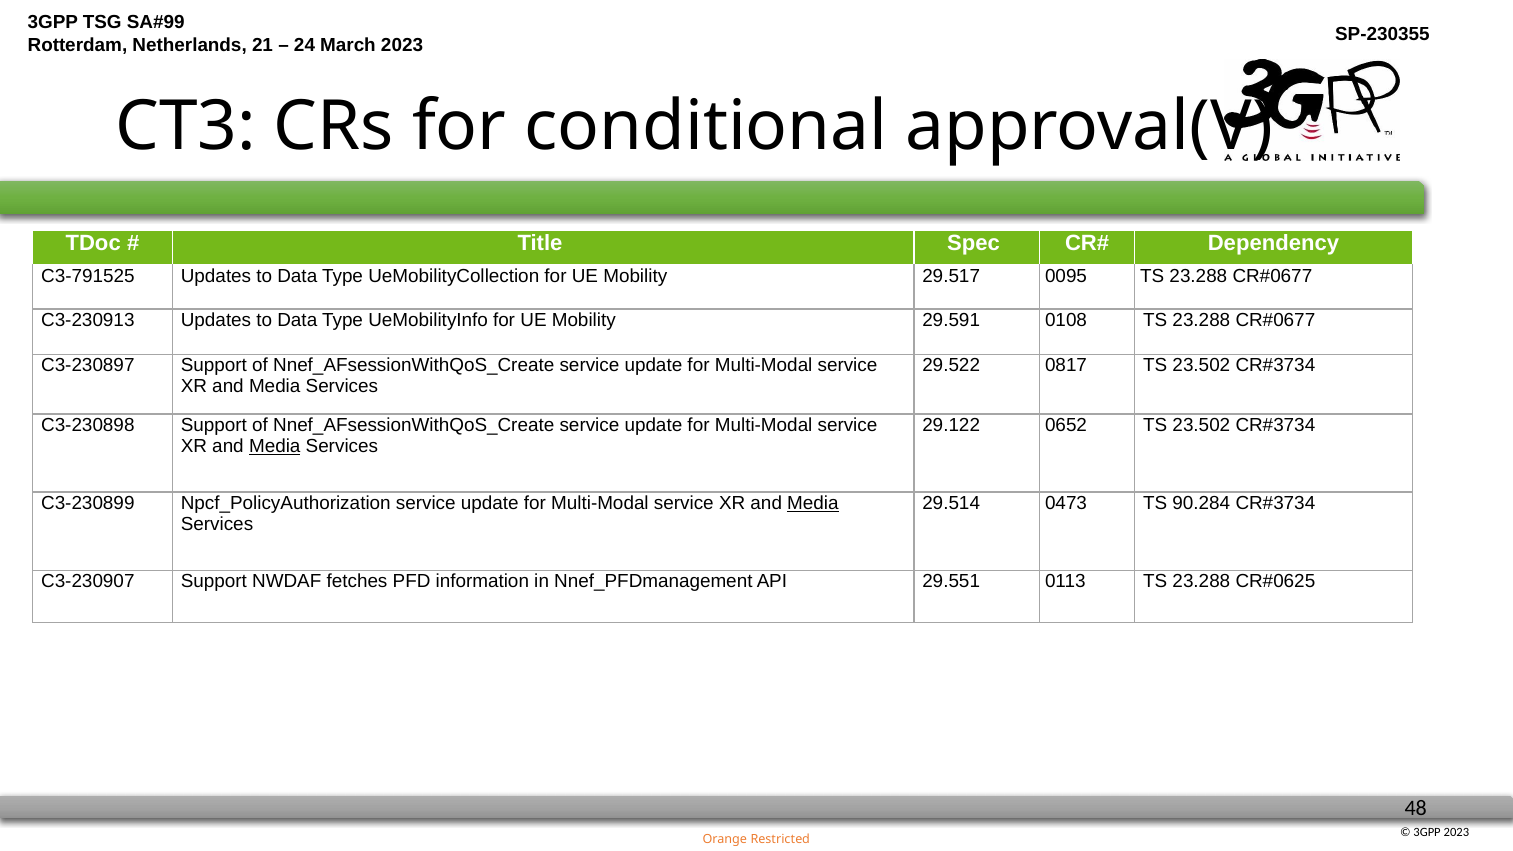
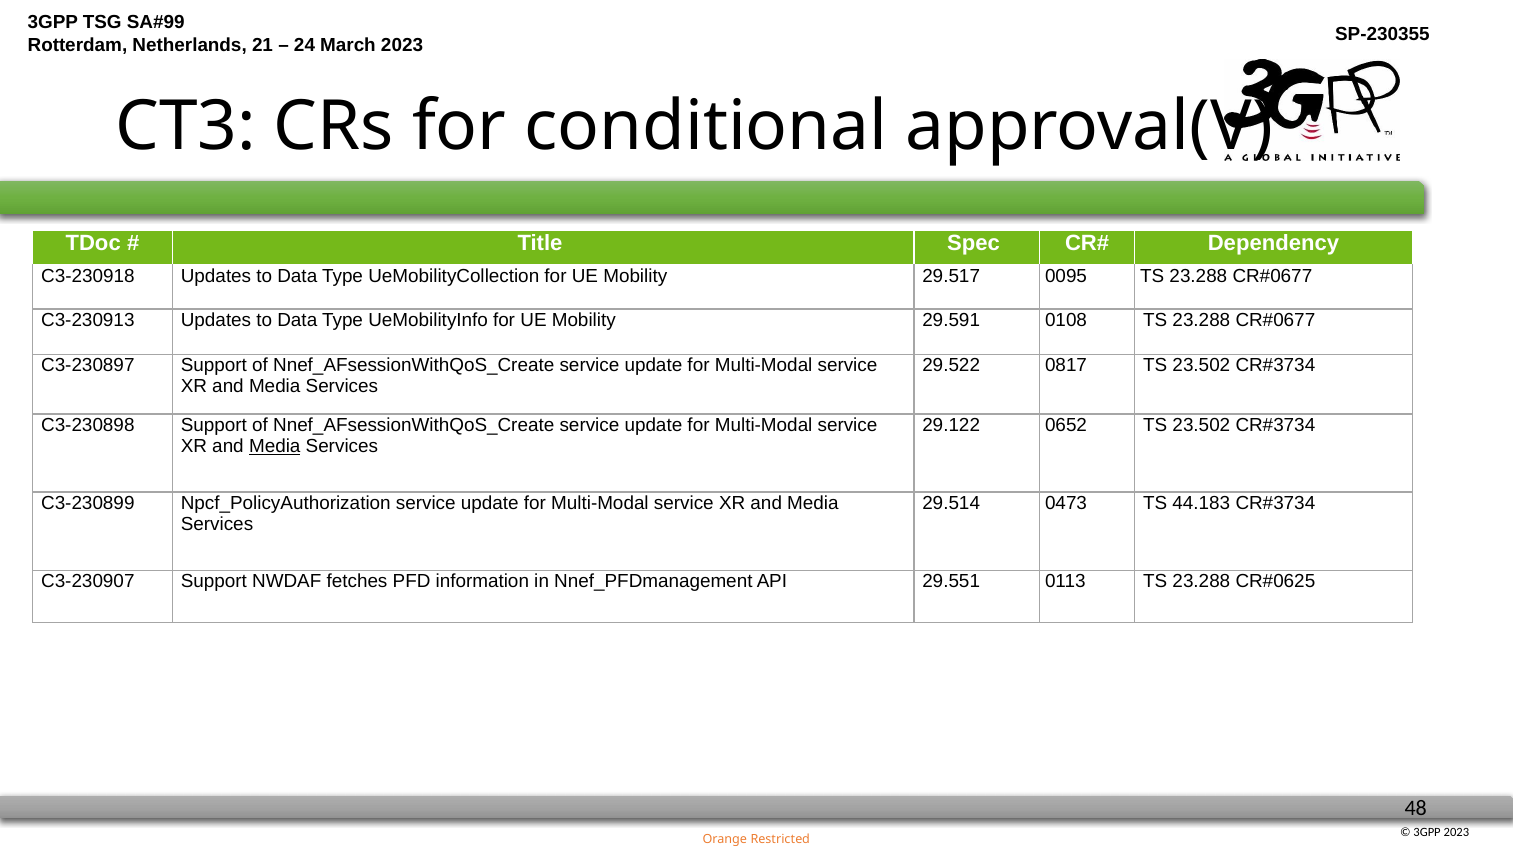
C3-791525: C3-791525 -> C3-230918 (88, 276)
Media underline: present -> none (813, 503)
90.284: 90.284 -> 44.183 (1201, 503)
